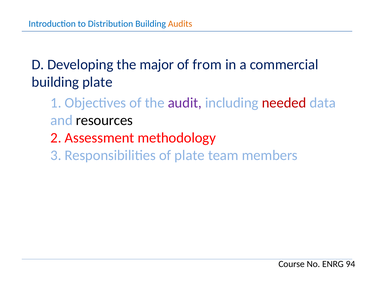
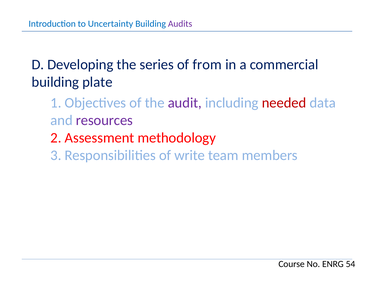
Distribution: Distribution -> Uncertainty (111, 24)
Audits colour: orange -> purple (180, 24)
major: major -> series (157, 65)
resources colour: black -> purple (104, 120)
of plate: plate -> write (190, 155)
94: 94 -> 54 (350, 264)
